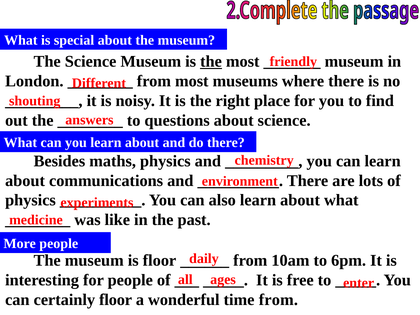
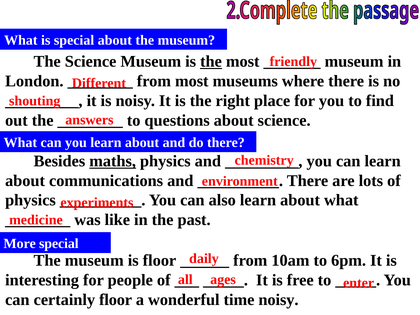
maths underline: none -> present (113, 161)
More people: people -> special (59, 244)
time from: from -> noisy (278, 300)
